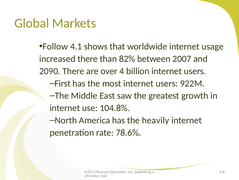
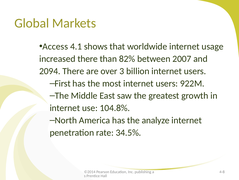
Follow: Follow -> Access (55, 46)
2090: 2090 -> 2094 (50, 71)
4: 4 -> 3 (122, 71)
heavily: heavily -> analyze (156, 120)
78.6%: 78.6% -> 34.5% (128, 132)
